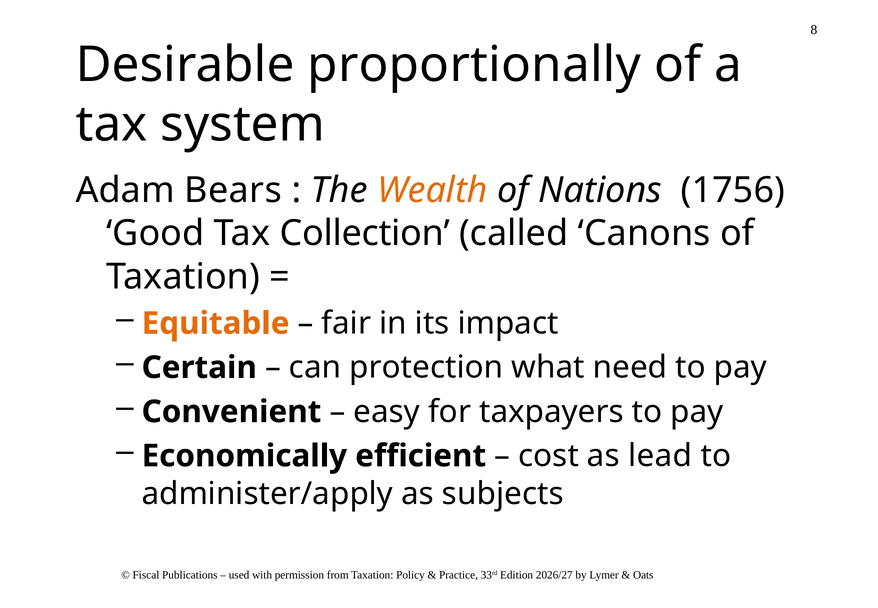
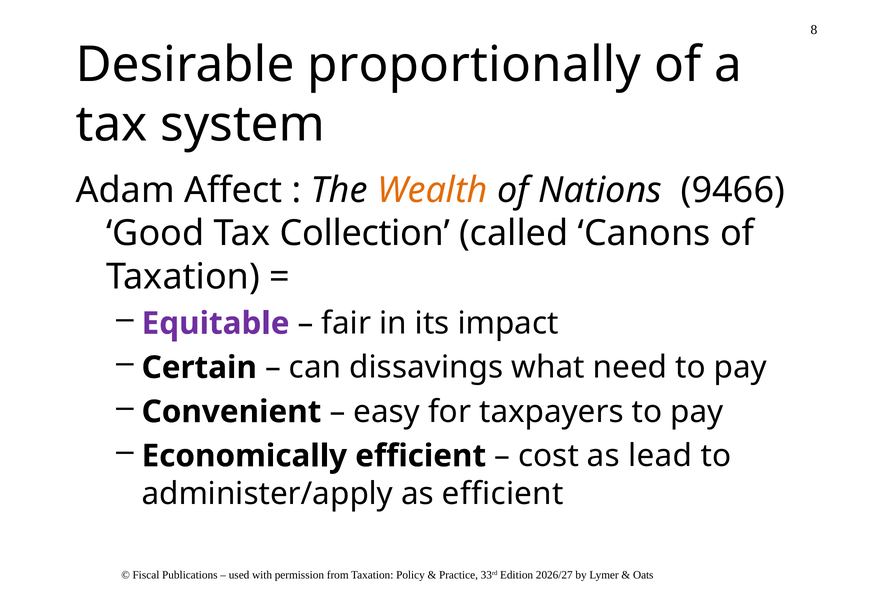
Bears: Bears -> Affect (233, 190)
1756: 1756 -> 9466 (733, 190)
Equitable colour: orange -> purple (216, 323)
protection: protection -> dissavings (426, 367)
as subjects: subjects -> efficient (503, 494)
